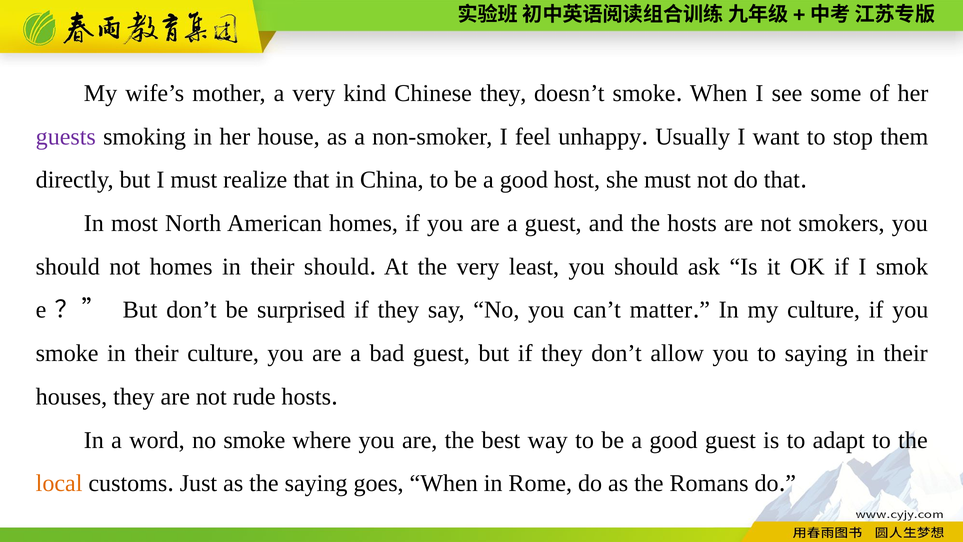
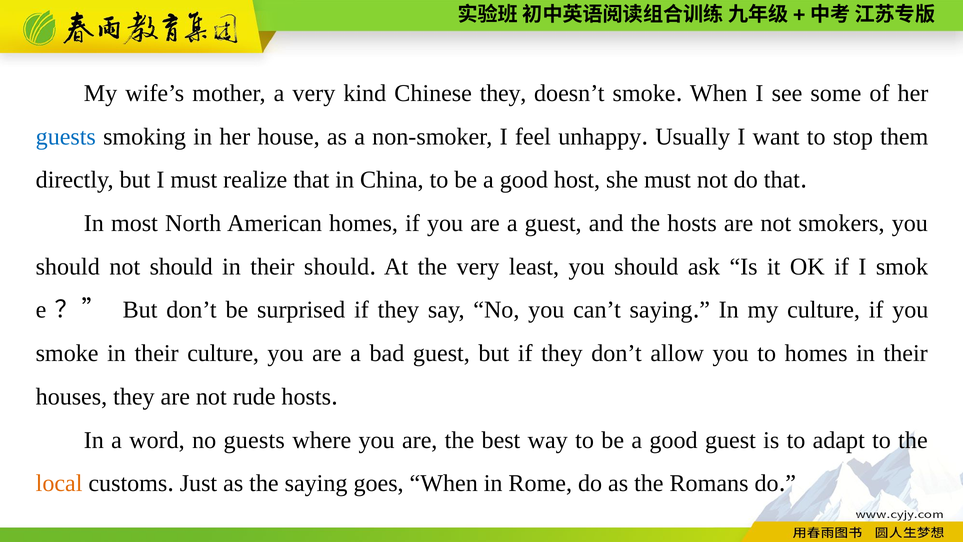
guests colour: purple -> blue (66, 136)
not homes: homes -> should (181, 267)
can’t matter: matter -> saying (661, 310)
to saying: saying -> homes (816, 353)
no smoke: smoke -> guests (254, 440)
